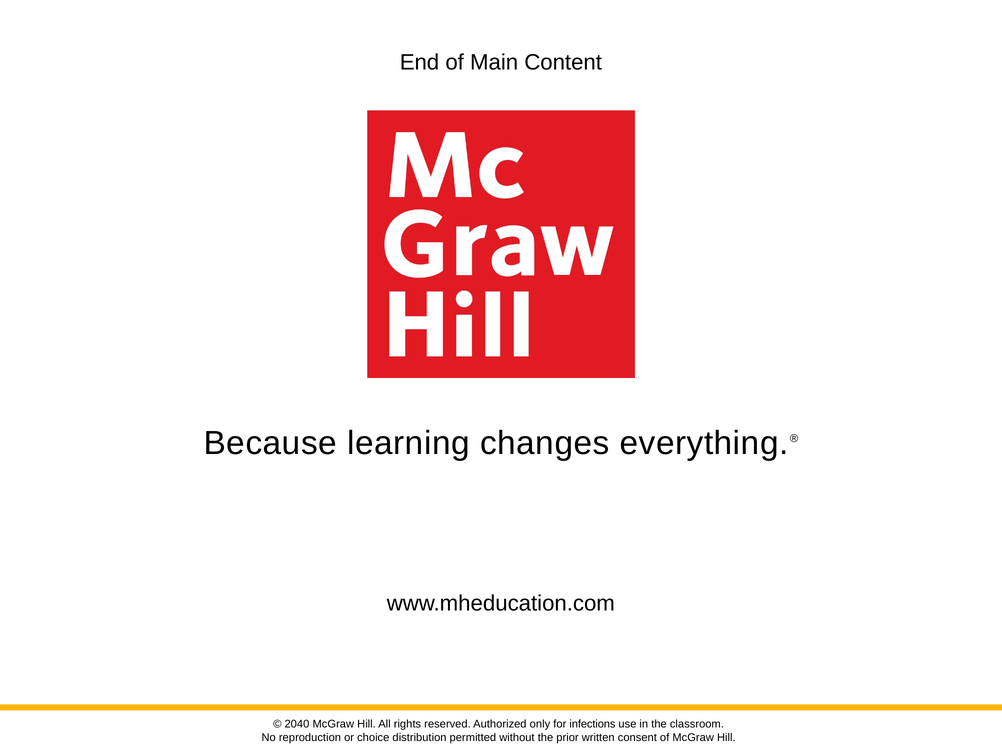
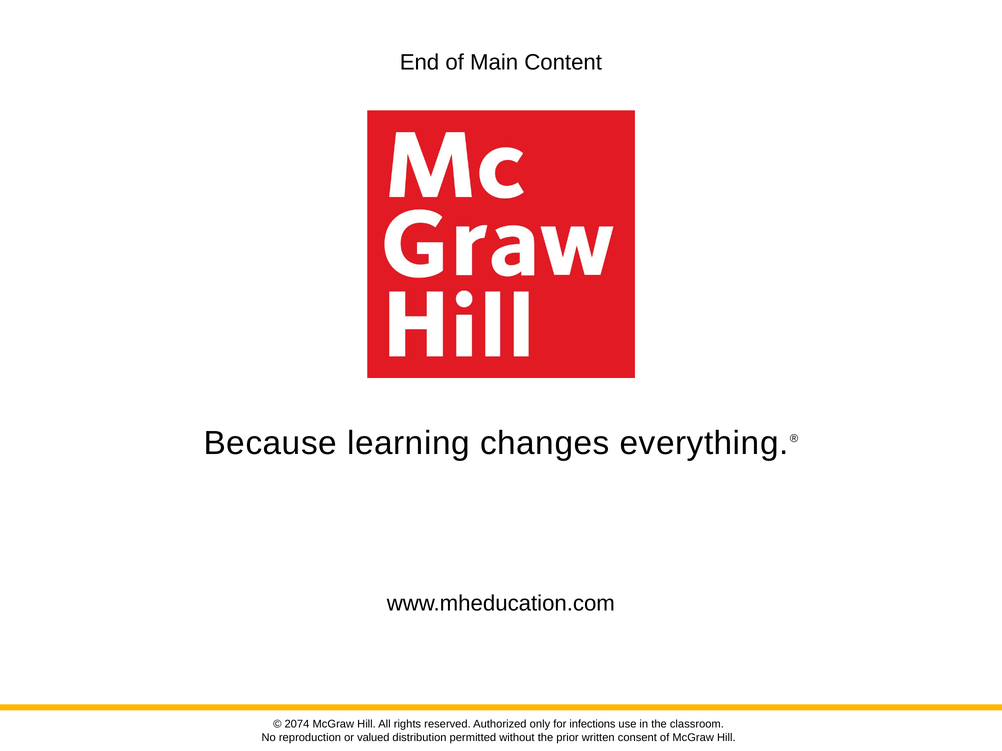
2040: 2040 -> 2074 (297, 725)
choice: choice -> valued (373, 738)
